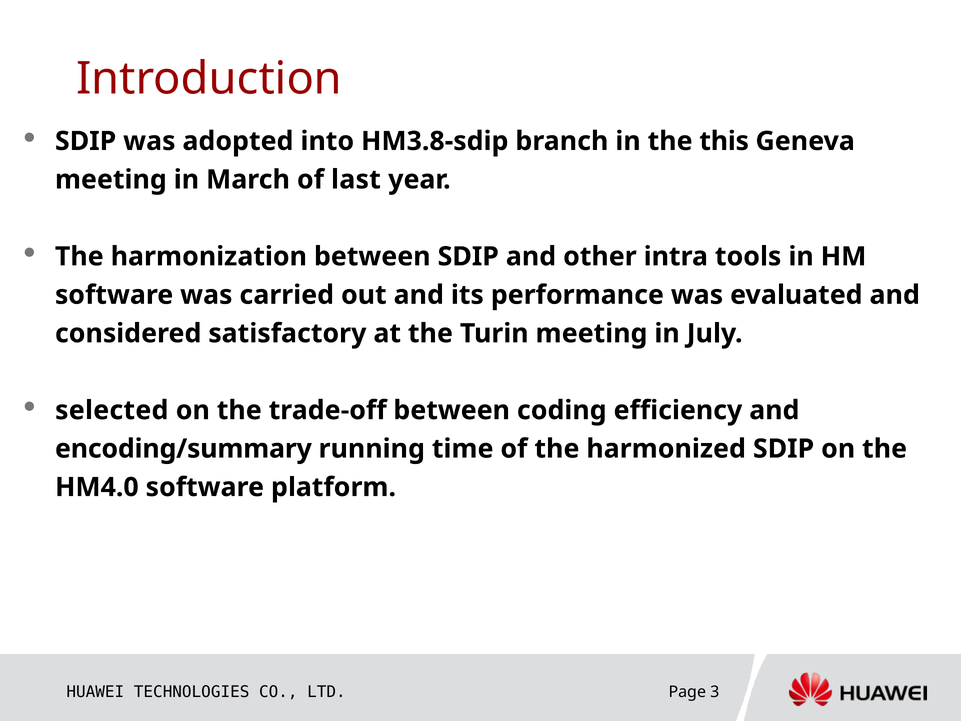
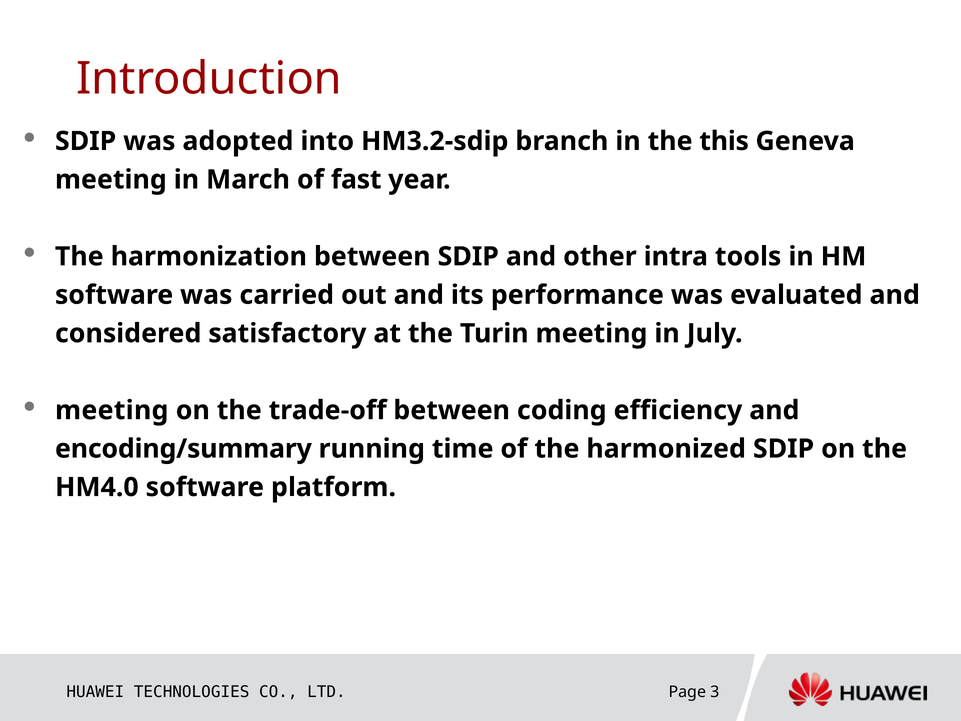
HM3.8-sdip: HM3.8-sdip -> HM3.2-sdip (435, 141)
last: last -> fast (356, 180)
selected: selected -> meeting (112, 410)
